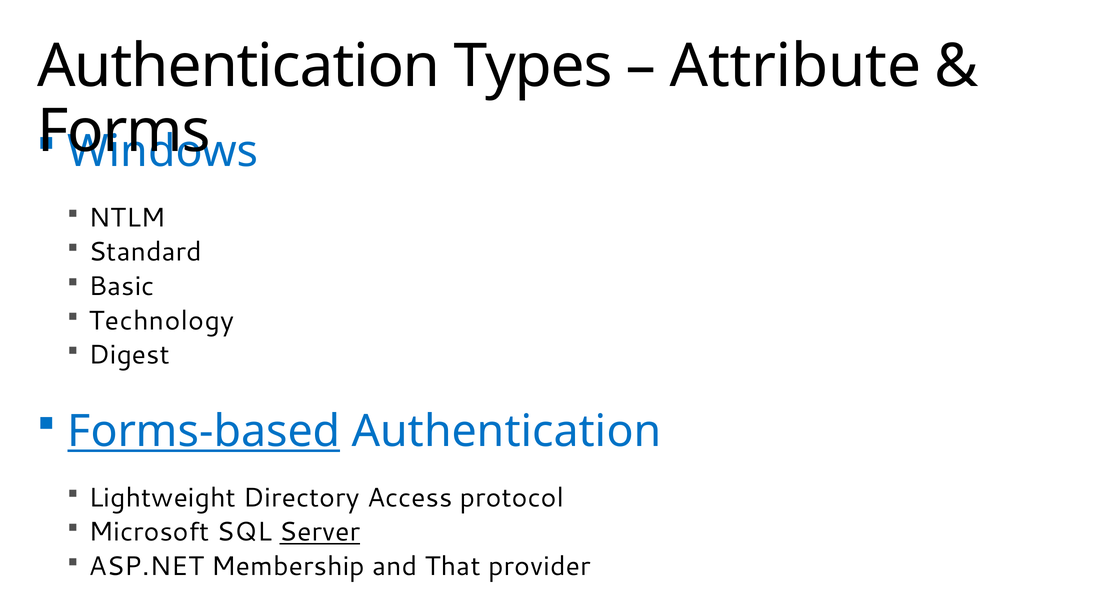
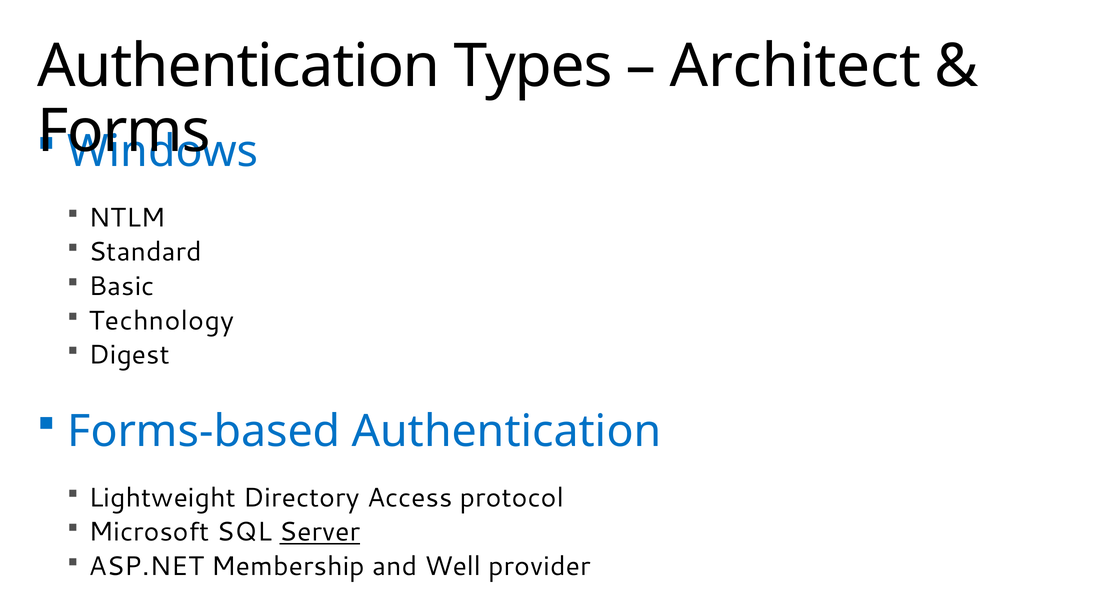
Attribute: Attribute -> Architect (795, 66)
Forms-based underline: present -> none (204, 432)
That: That -> Well (453, 567)
